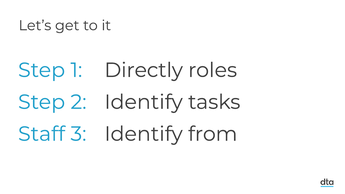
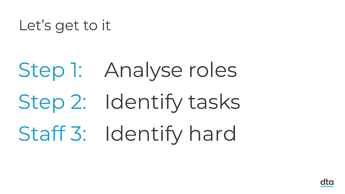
Directly: Directly -> Analyse (144, 70)
from: from -> hard (213, 134)
